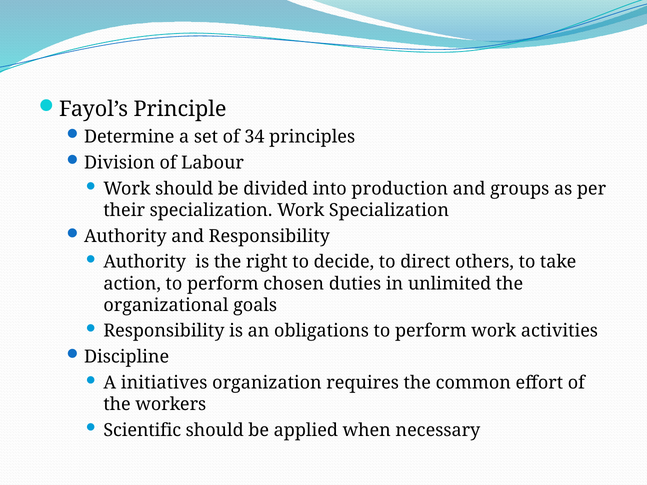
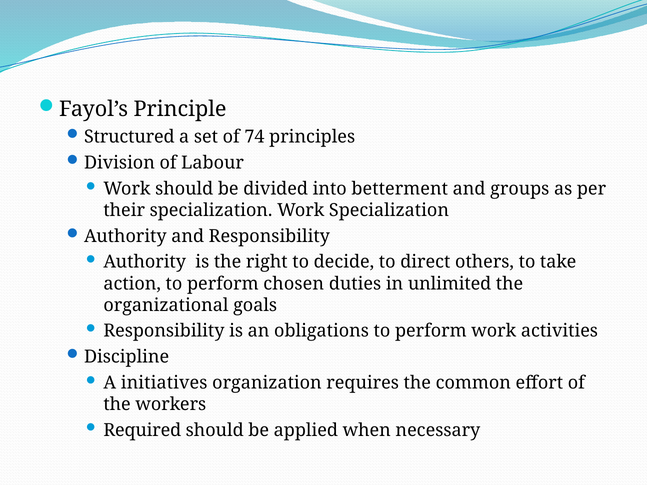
Determine: Determine -> Structured (129, 137)
34: 34 -> 74 (254, 137)
production: production -> betterment (400, 189)
Scientific: Scientific -> Required (142, 430)
